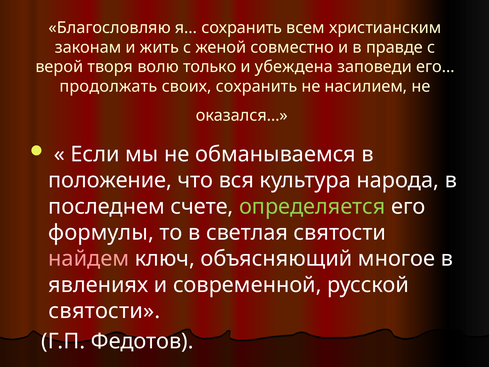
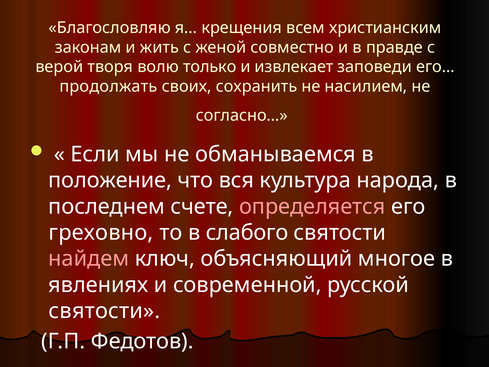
я… сохранить: сохранить -> крещения (242, 28)
убеждена: убеждена -> извлекает (294, 67)
оказался…: оказался… -> согласно… (242, 115)
определяется colour: light green -> pink (312, 206)
формулы: формулы -> греховно (101, 232)
светлая: светлая -> слабого (247, 232)
